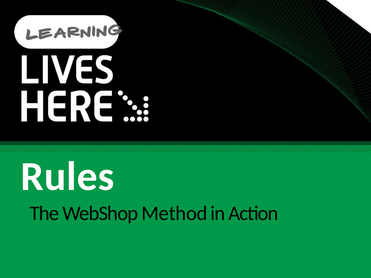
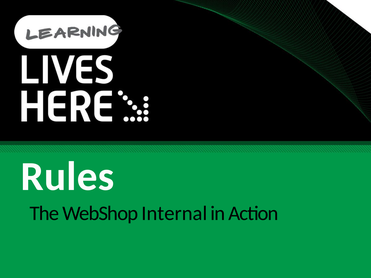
Method: Method -> Internal (174, 214)
